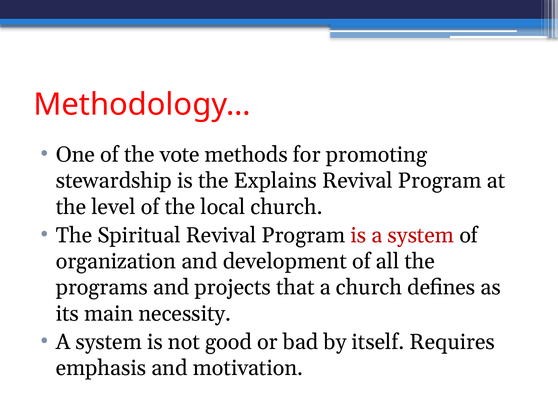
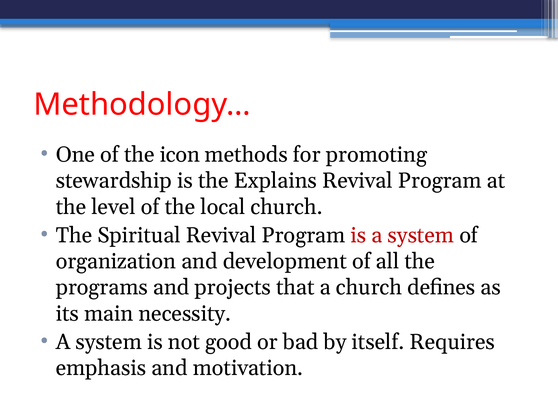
vote: vote -> icon (180, 155)
